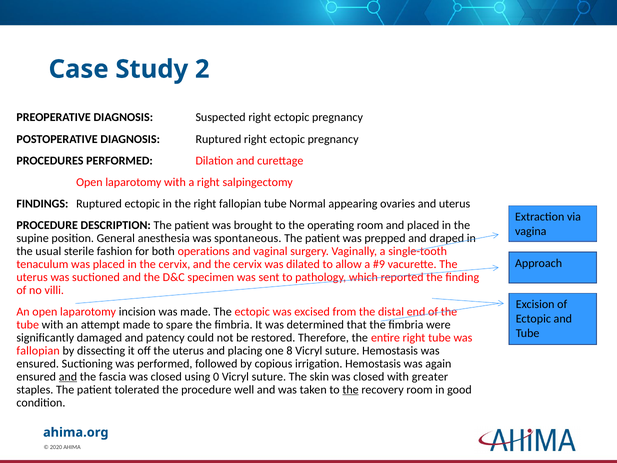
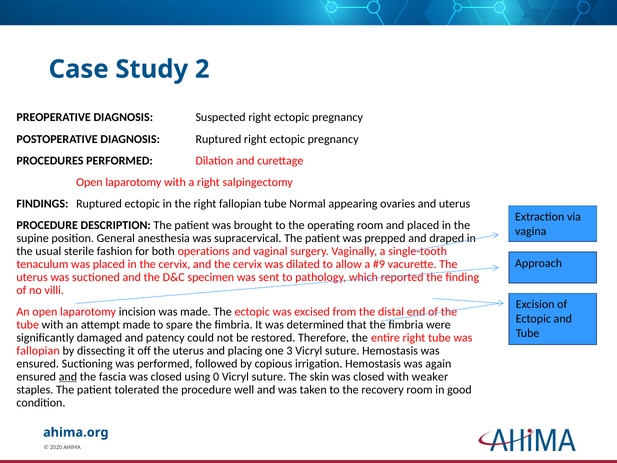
spontaneous: spontaneous -> supracervical (248, 238)
8: 8 -> 3 (289, 351)
greater: greater -> weaker (430, 376)
the underline: present -> none (351, 389)
